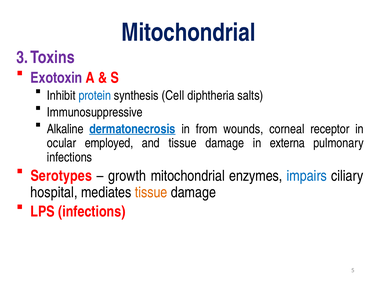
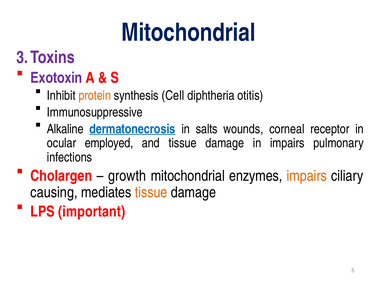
protein colour: blue -> orange (95, 95)
salts: salts -> otitis (250, 95)
from: from -> salts (207, 129)
in externa: externa -> impairs (287, 143)
Serotypes: Serotypes -> Cholargen (61, 176)
impairs colour: blue -> orange (307, 176)
hospital: hospital -> causing (54, 192)
LPS infections: infections -> important (92, 212)
